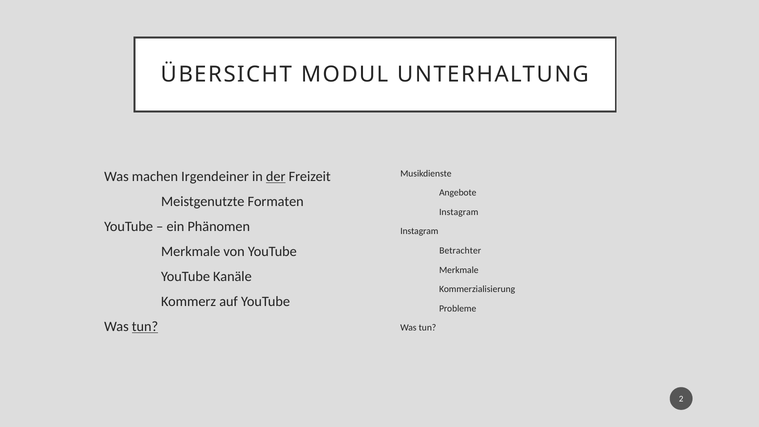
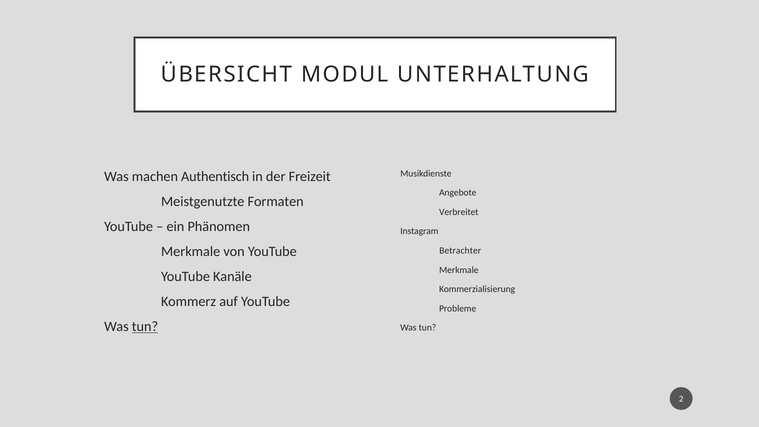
Irgendeiner: Irgendeiner -> Authentisch (215, 177)
der underline: present -> none (276, 177)
Instagram: Instagram -> Verbreitet (459, 212)
